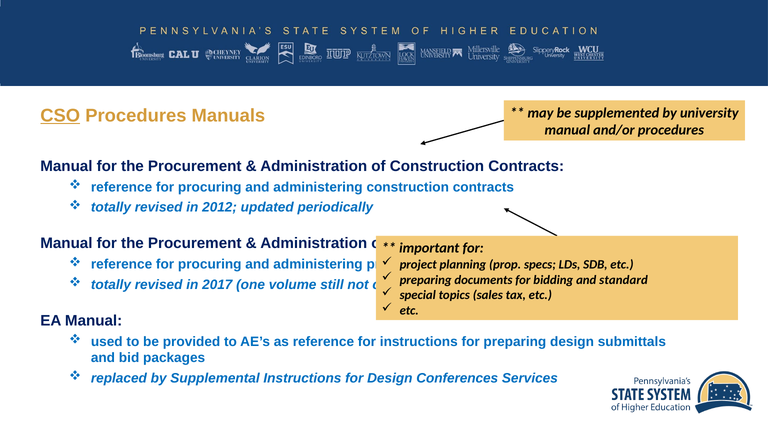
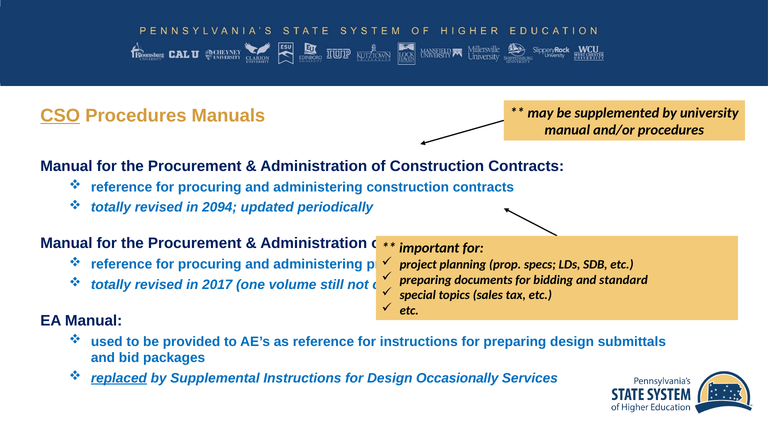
2012: 2012 -> 2094 (220, 207)
replaced underline: none -> present (119, 378)
Conferences: Conferences -> Occasionally (457, 378)
